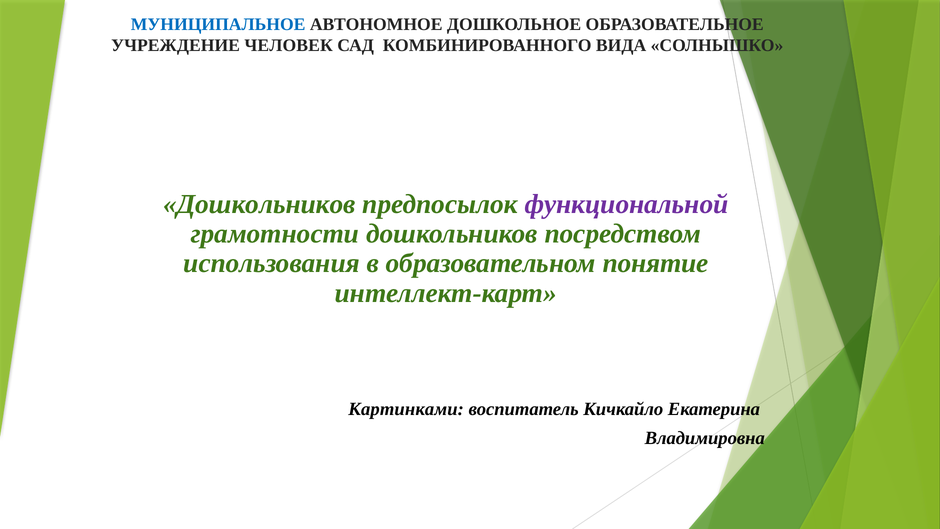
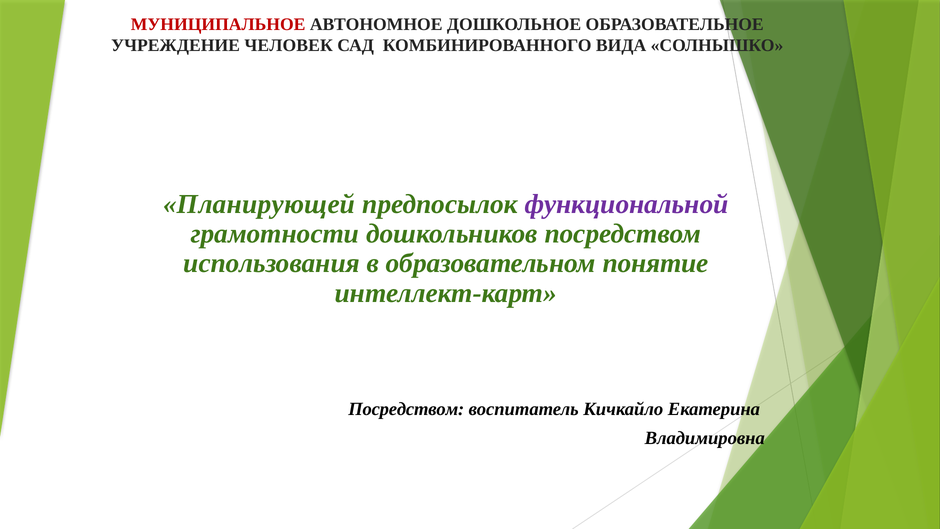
МУНИЦИПАЛЬНОЕ colour: blue -> red (218, 24)
Дошкольников: Дошкольников -> Планирующей (259, 204)
Картинками: Картинками -> Посредством (406, 409)
